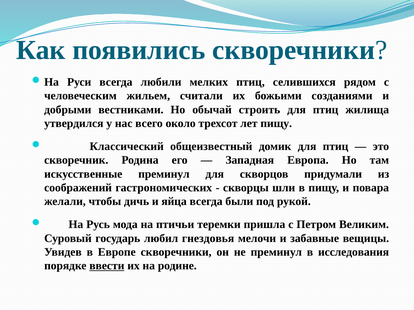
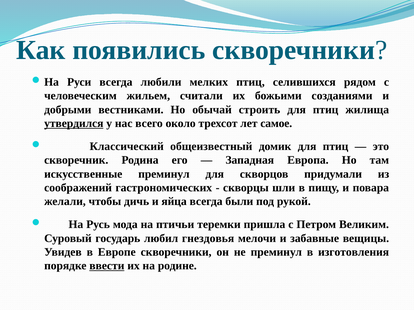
утвердился underline: none -> present (74, 124)
лет пищу: пищу -> самое (276, 124)
исследования: исследования -> изготовления (354, 252)
